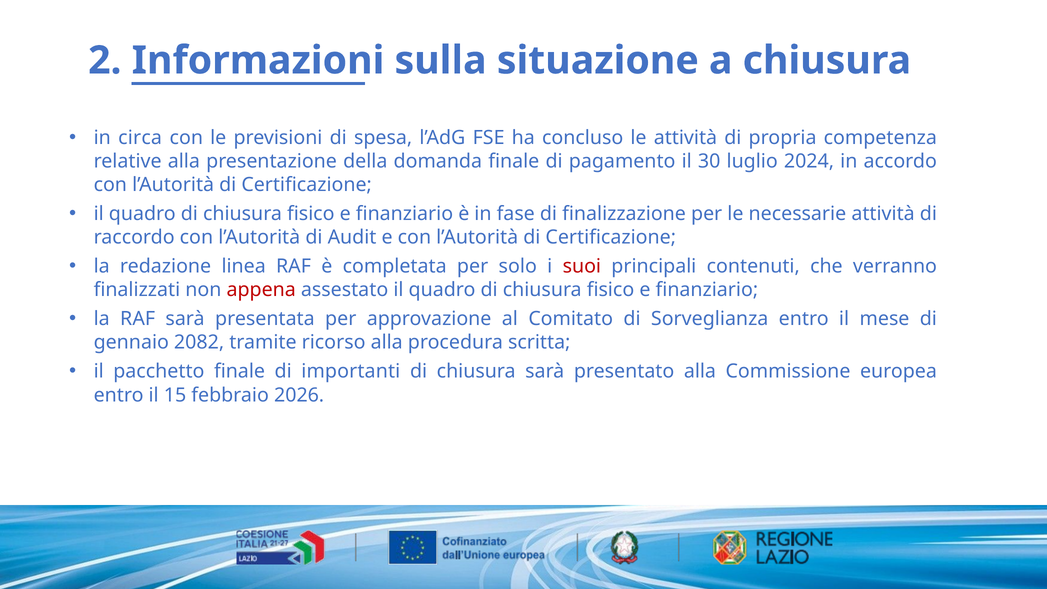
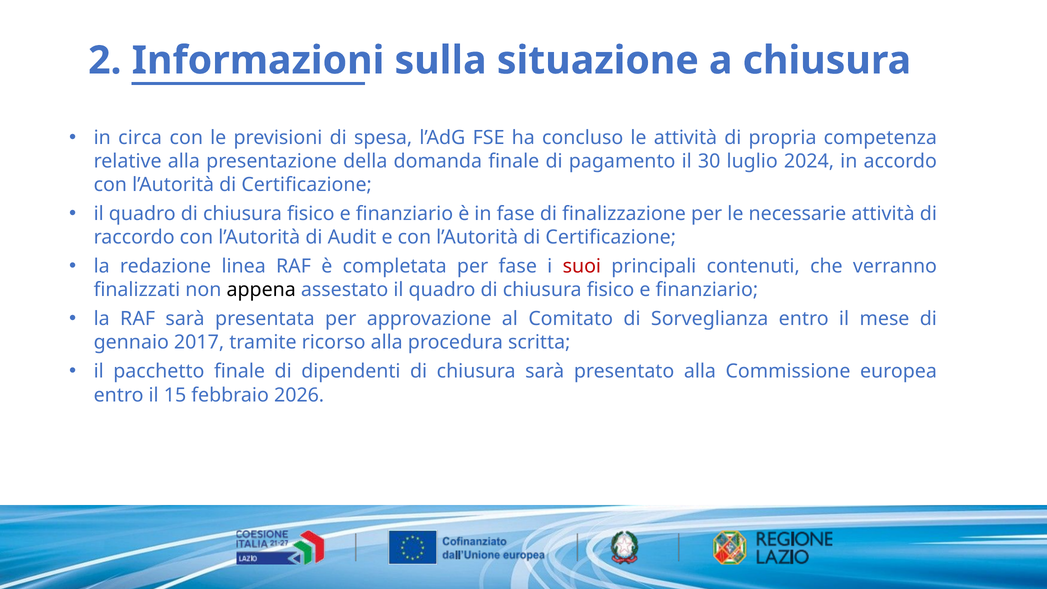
per solo: solo -> fase (518, 266)
appena colour: red -> black (261, 290)
2082: 2082 -> 2017 (199, 342)
importanti: importanti -> dipendenti (351, 371)
